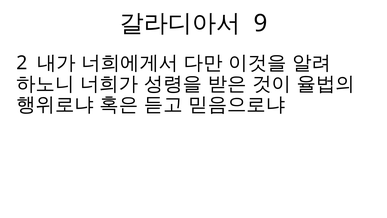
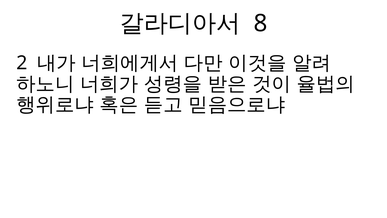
9: 9 -> 8 (260, 23)
